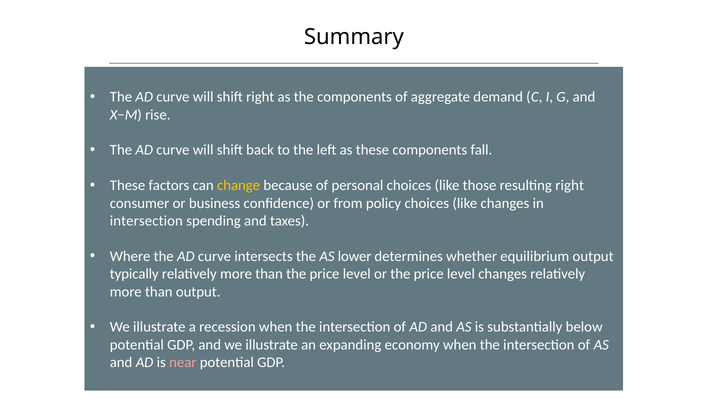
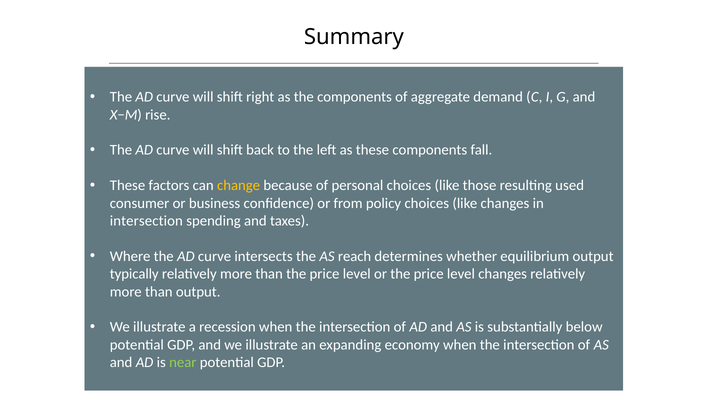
resulting right: right -> used (570, 186)
lower: lower -> reach (355, 256)
near colour: pink -> light green (183, 363)
